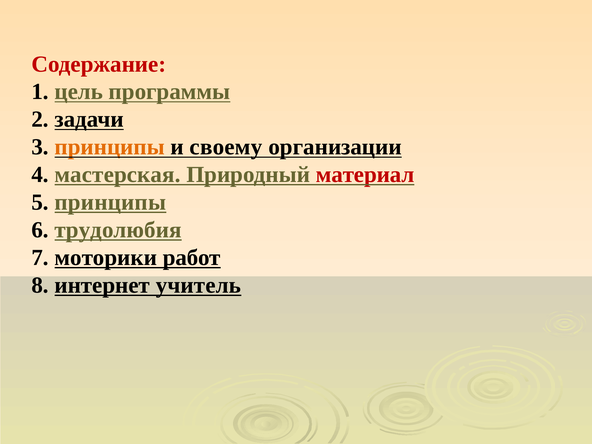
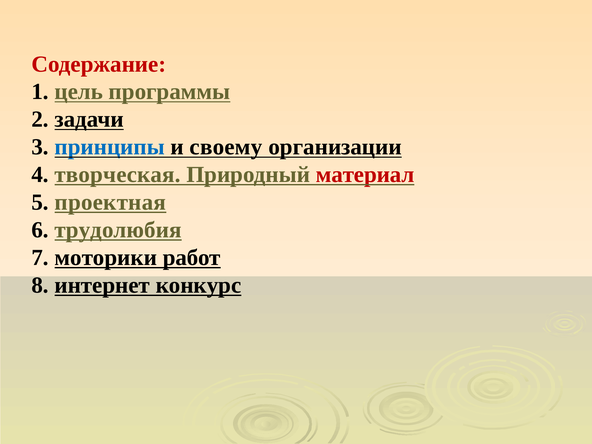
принципы colour: orange -> blue (110, 147)
мастерская: мастерская -> творческая (118, 175)
5 принципы: принципы -> проектная (110, 202)
учитель: учитель -> конкурс (198, 285)
